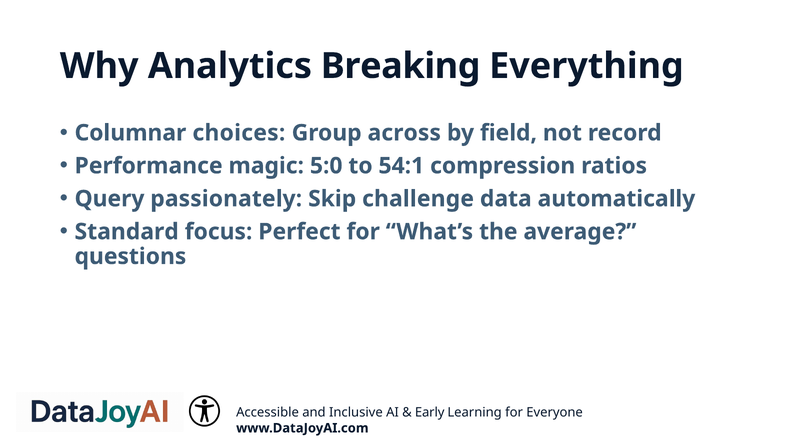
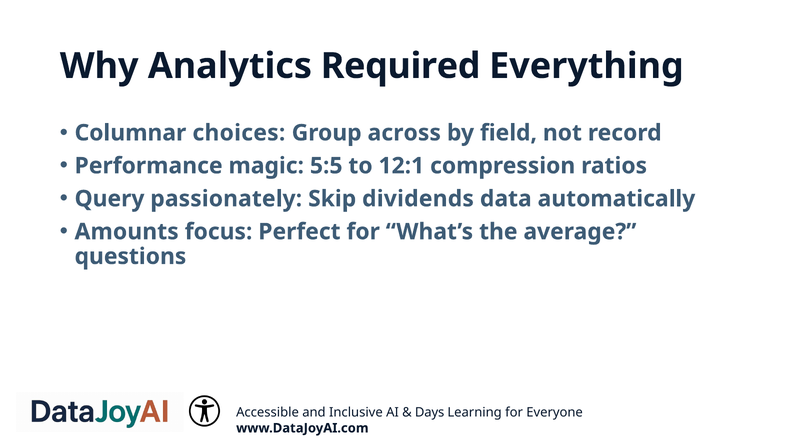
Breaking: Breaking -> Required (401, 66)
5:0: 5:0 -> 5:5 (326, 166)
54:1: 54:1 -> 12:1 (401, 166)
challenge: challenge -> dividends (418, 199)
Standard: Standard -> Amounts (127, 231)
Early: Early -> Days (430, 412)
